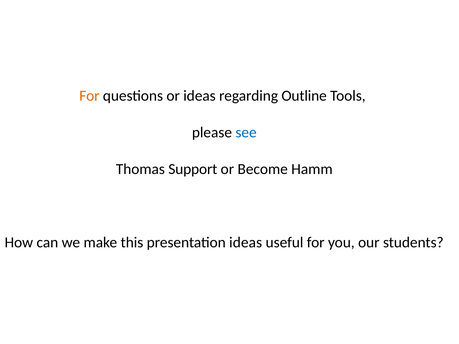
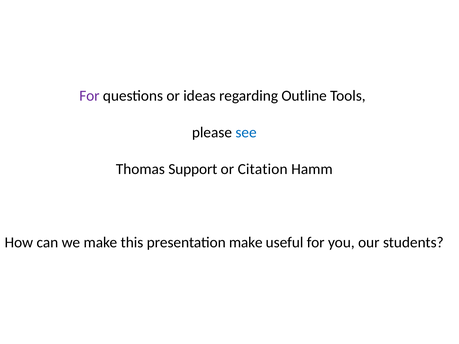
For colour: orange -> purple (89, 96)
Become: Become -> Citation (263, 169)
presentation ideas: ideas -> make (246, 243)
